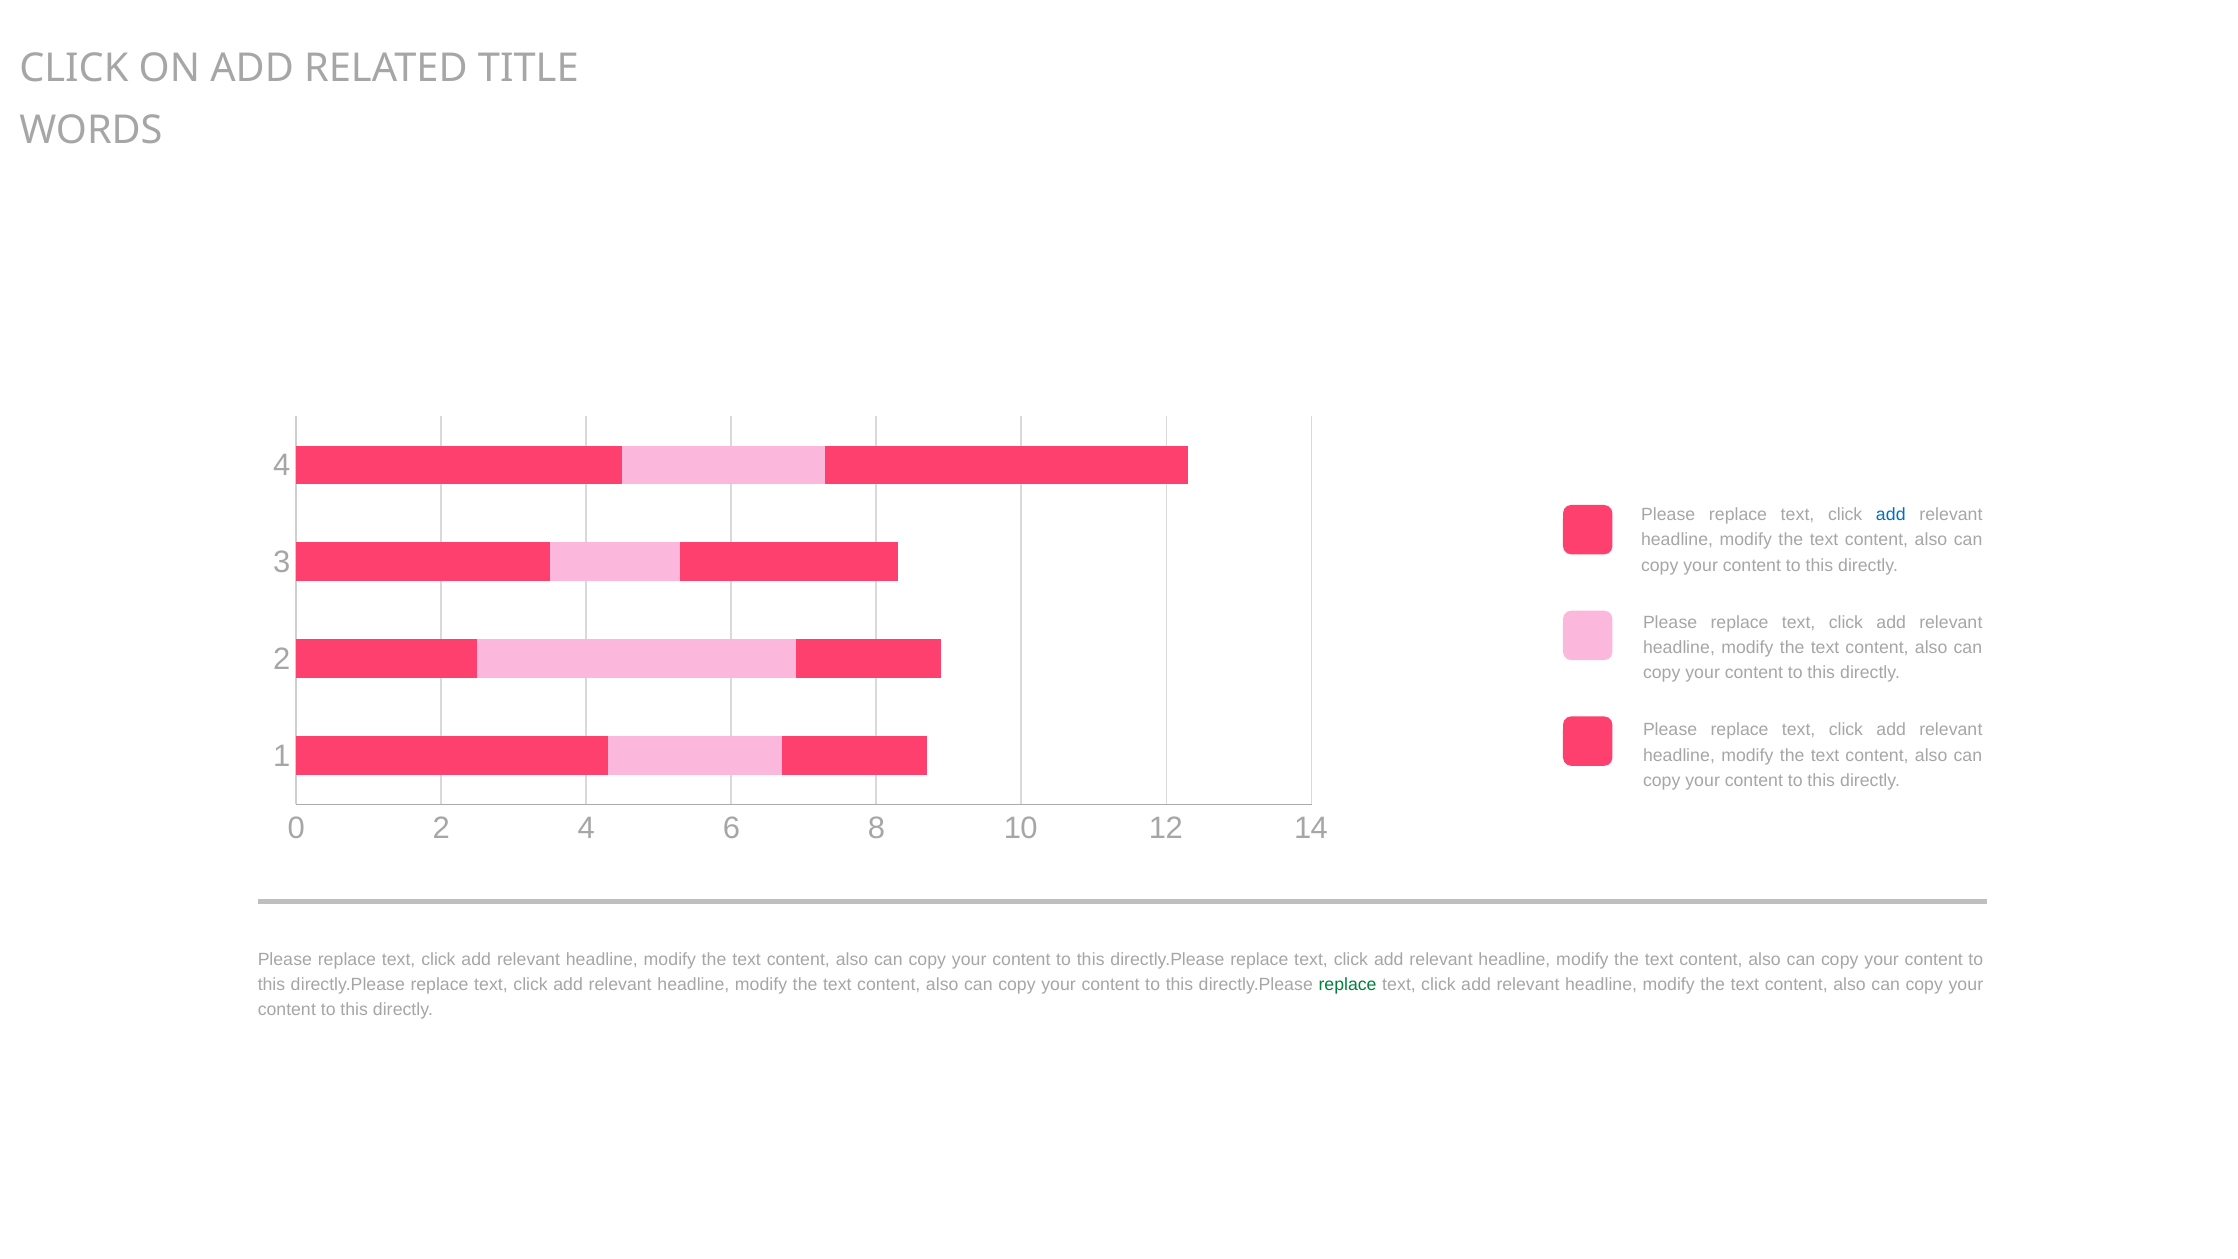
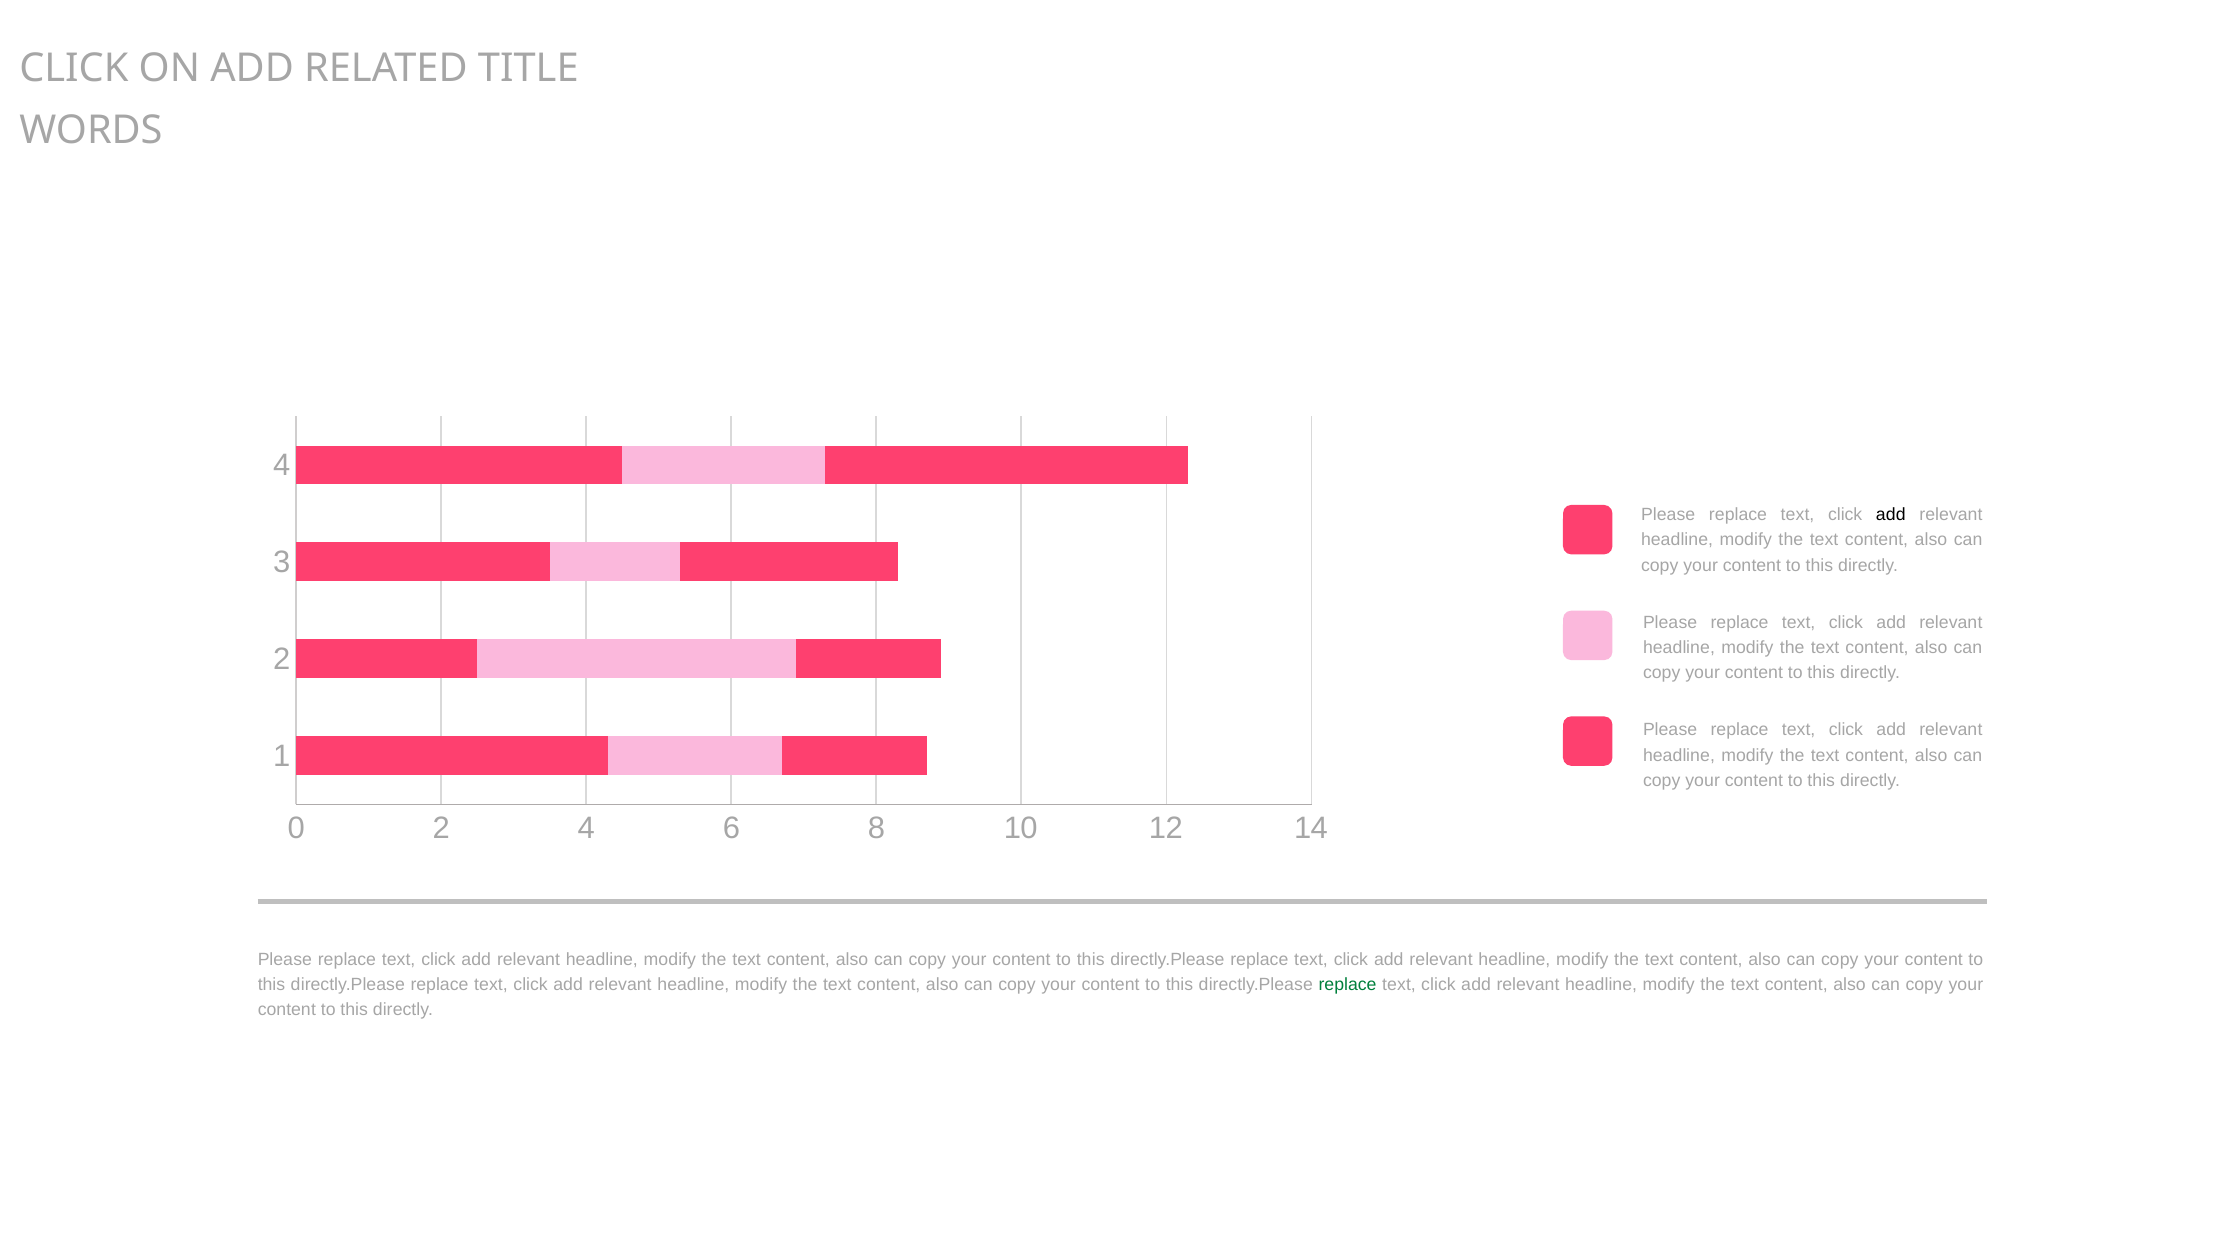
add colour: blue -> black (1891, 515)
